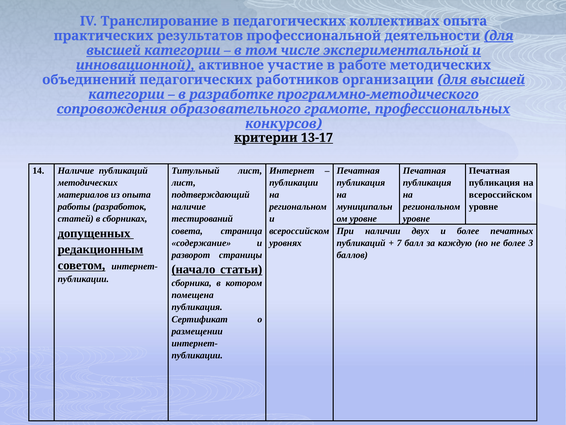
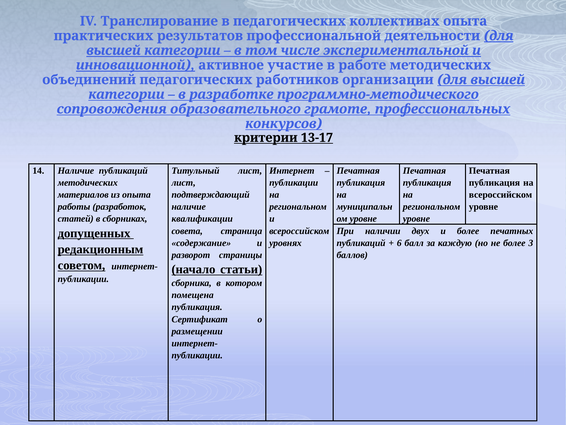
тестирований: тестирований -> квалификации (202, 219)
7: 7 -> 6 (399, 243)
